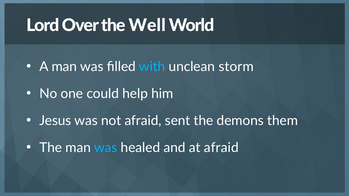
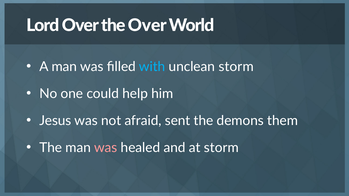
the Well: Well -> Over (147, 25)
was colour: light blue -> pink (106, 148)
at afraid: afraid -> storm (221, 148)
